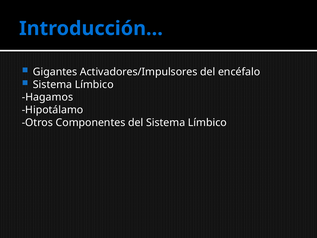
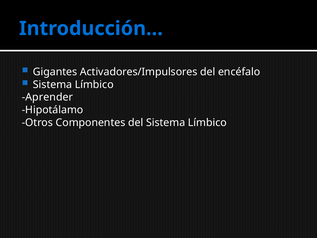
Hagamos: Hagamos -> Aprender (47, 97)
